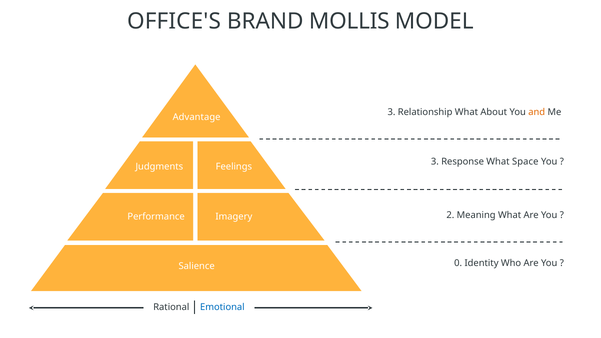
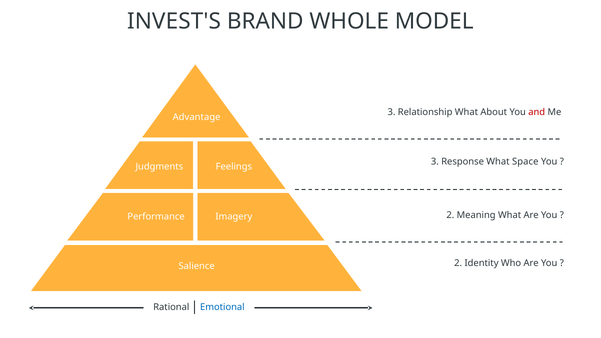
OFFICE'S: OFFICE'S -> INVEST'S (174, 21)
MOLLIS: MOLLIS -> WHOLE (349, 21)
and colour: orange -> red (537, 112)
Salience 0: 0 -> 2 (458, 263)
